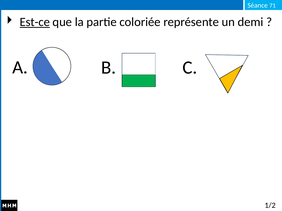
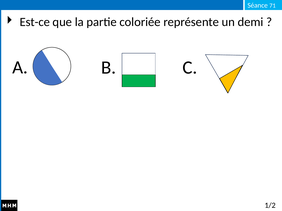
Est-ce underline: present -> none (35, 22)
